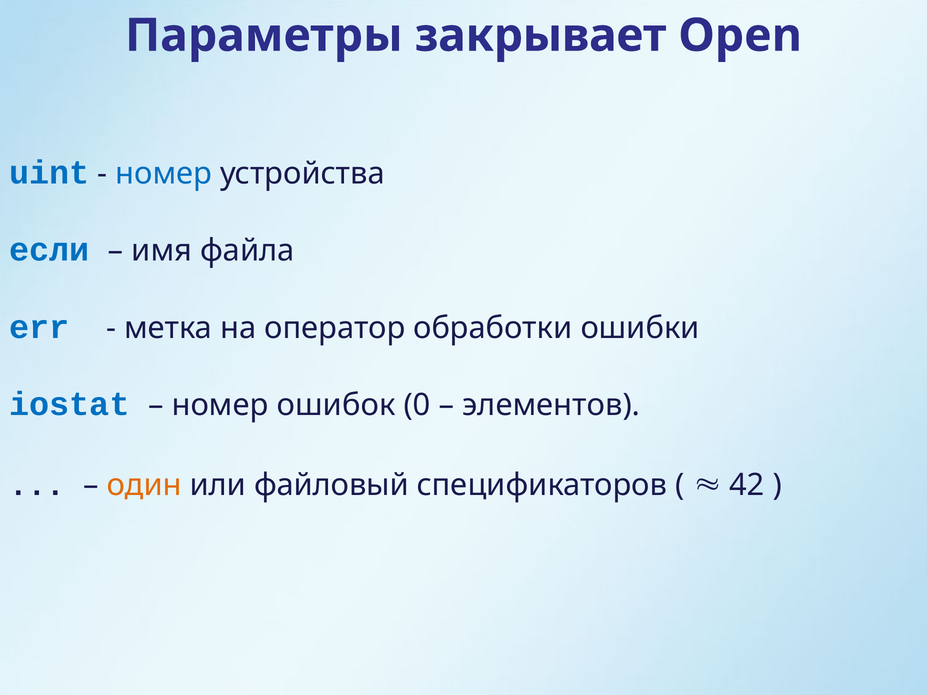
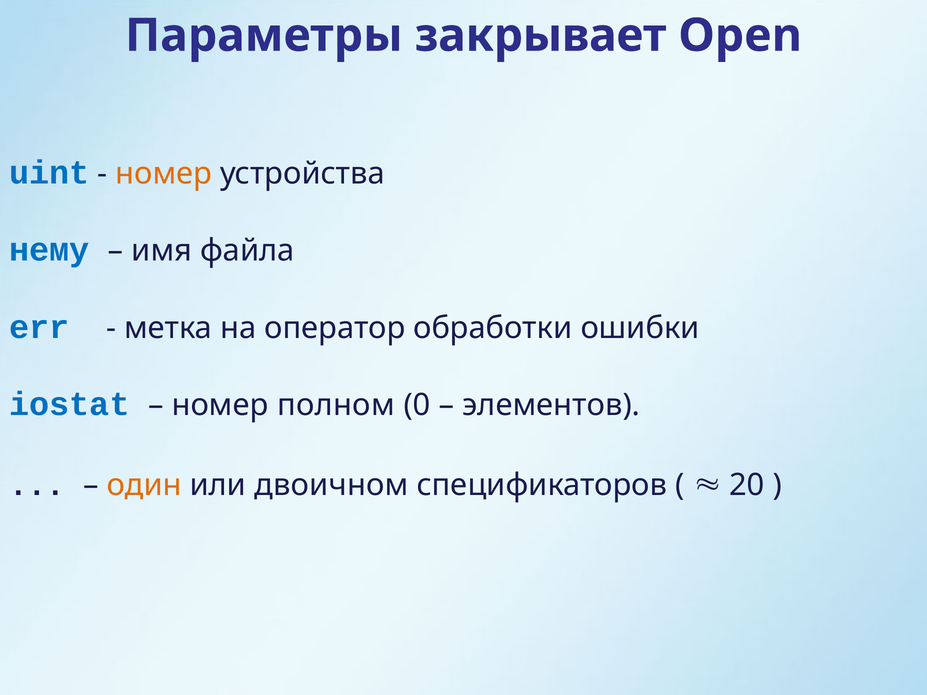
номер colour: blue -> orange (164, 174)
если: если -> нему (49, 250)
ошибок: ошибок -> полном (336, 405)
файловый: файловый -> двоичном (331, 485)
42: 42 -> 20 (747, 485)
